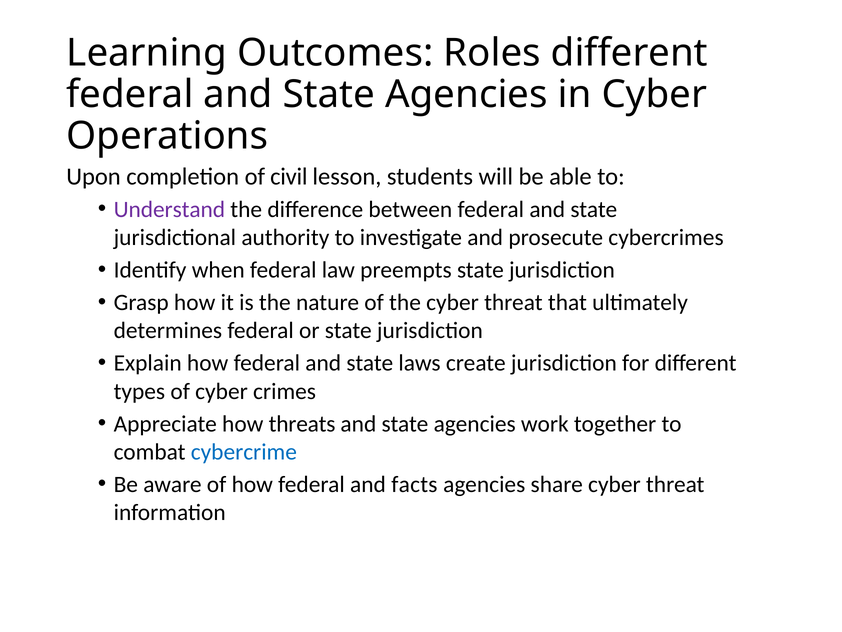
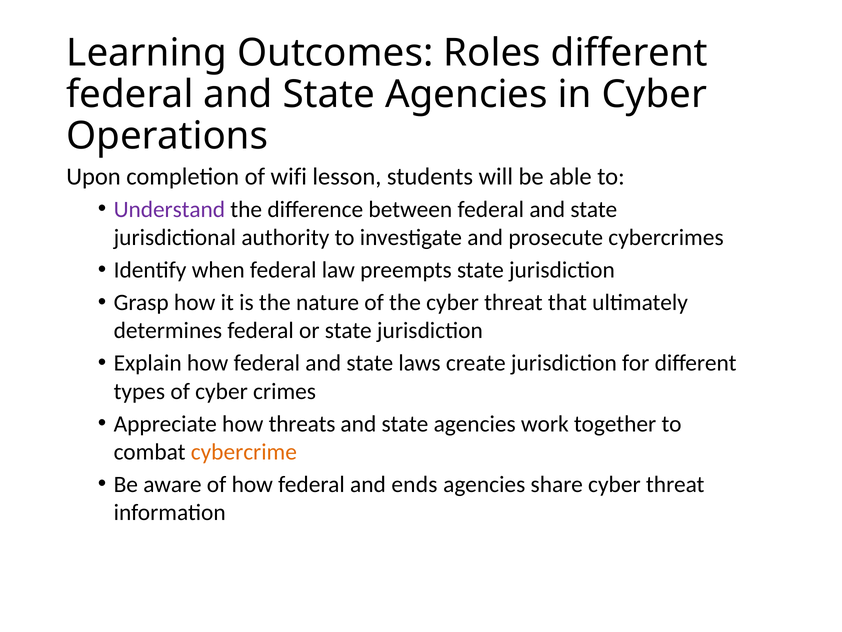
civil: civil -> wifi (289, 176)
cybercrime colour: blue -> orange (244, 452)
facts: facts -> ends (414, 484)
